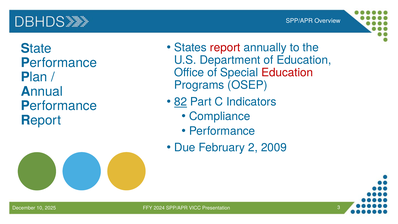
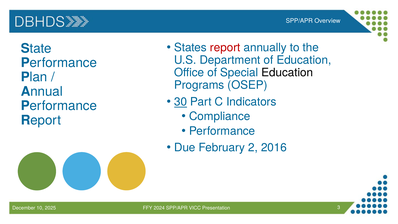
Education colour: red -> black (287, 73)
82: 82 -> 30 (181, 102)
2009: 2009 -> 2016 (274, 148)
